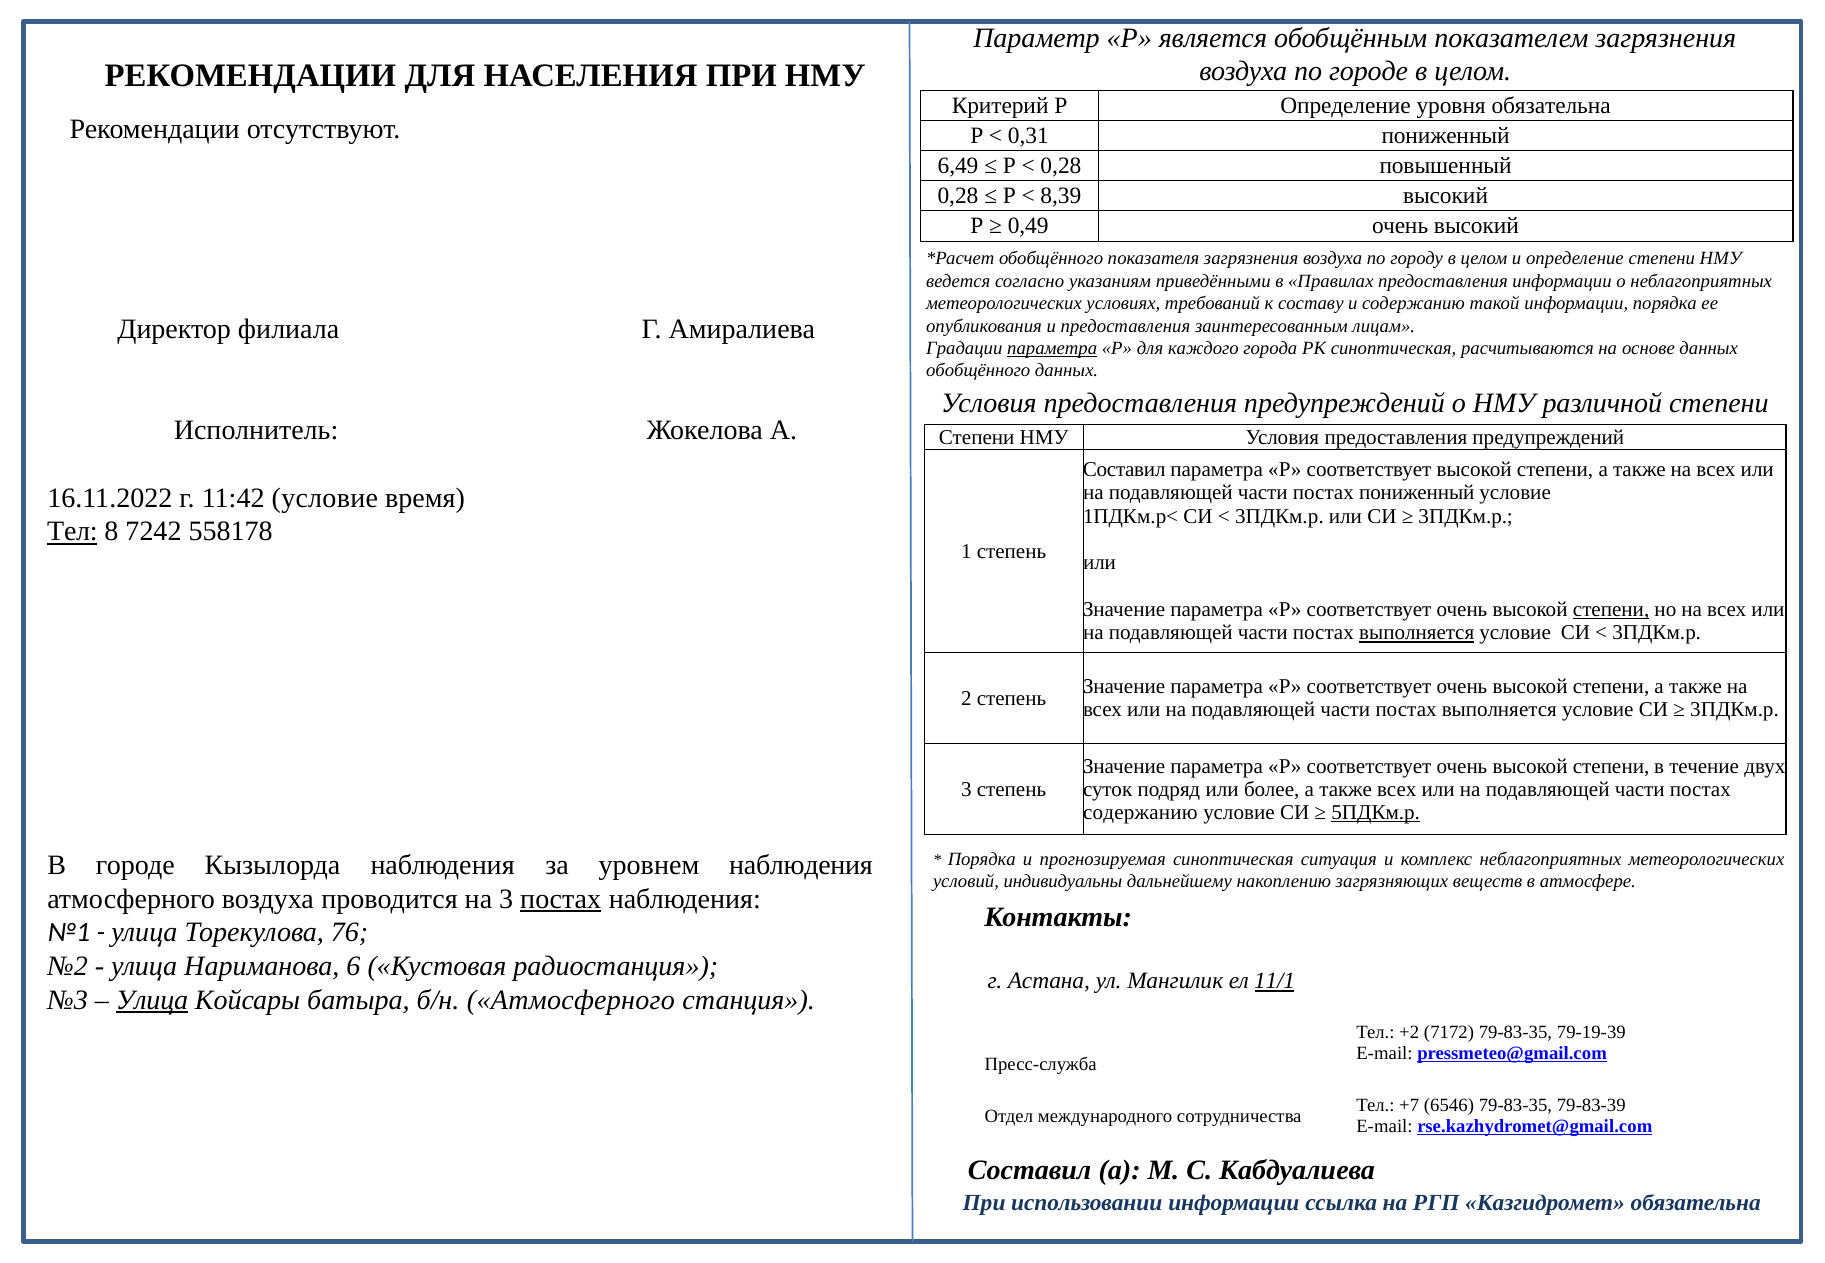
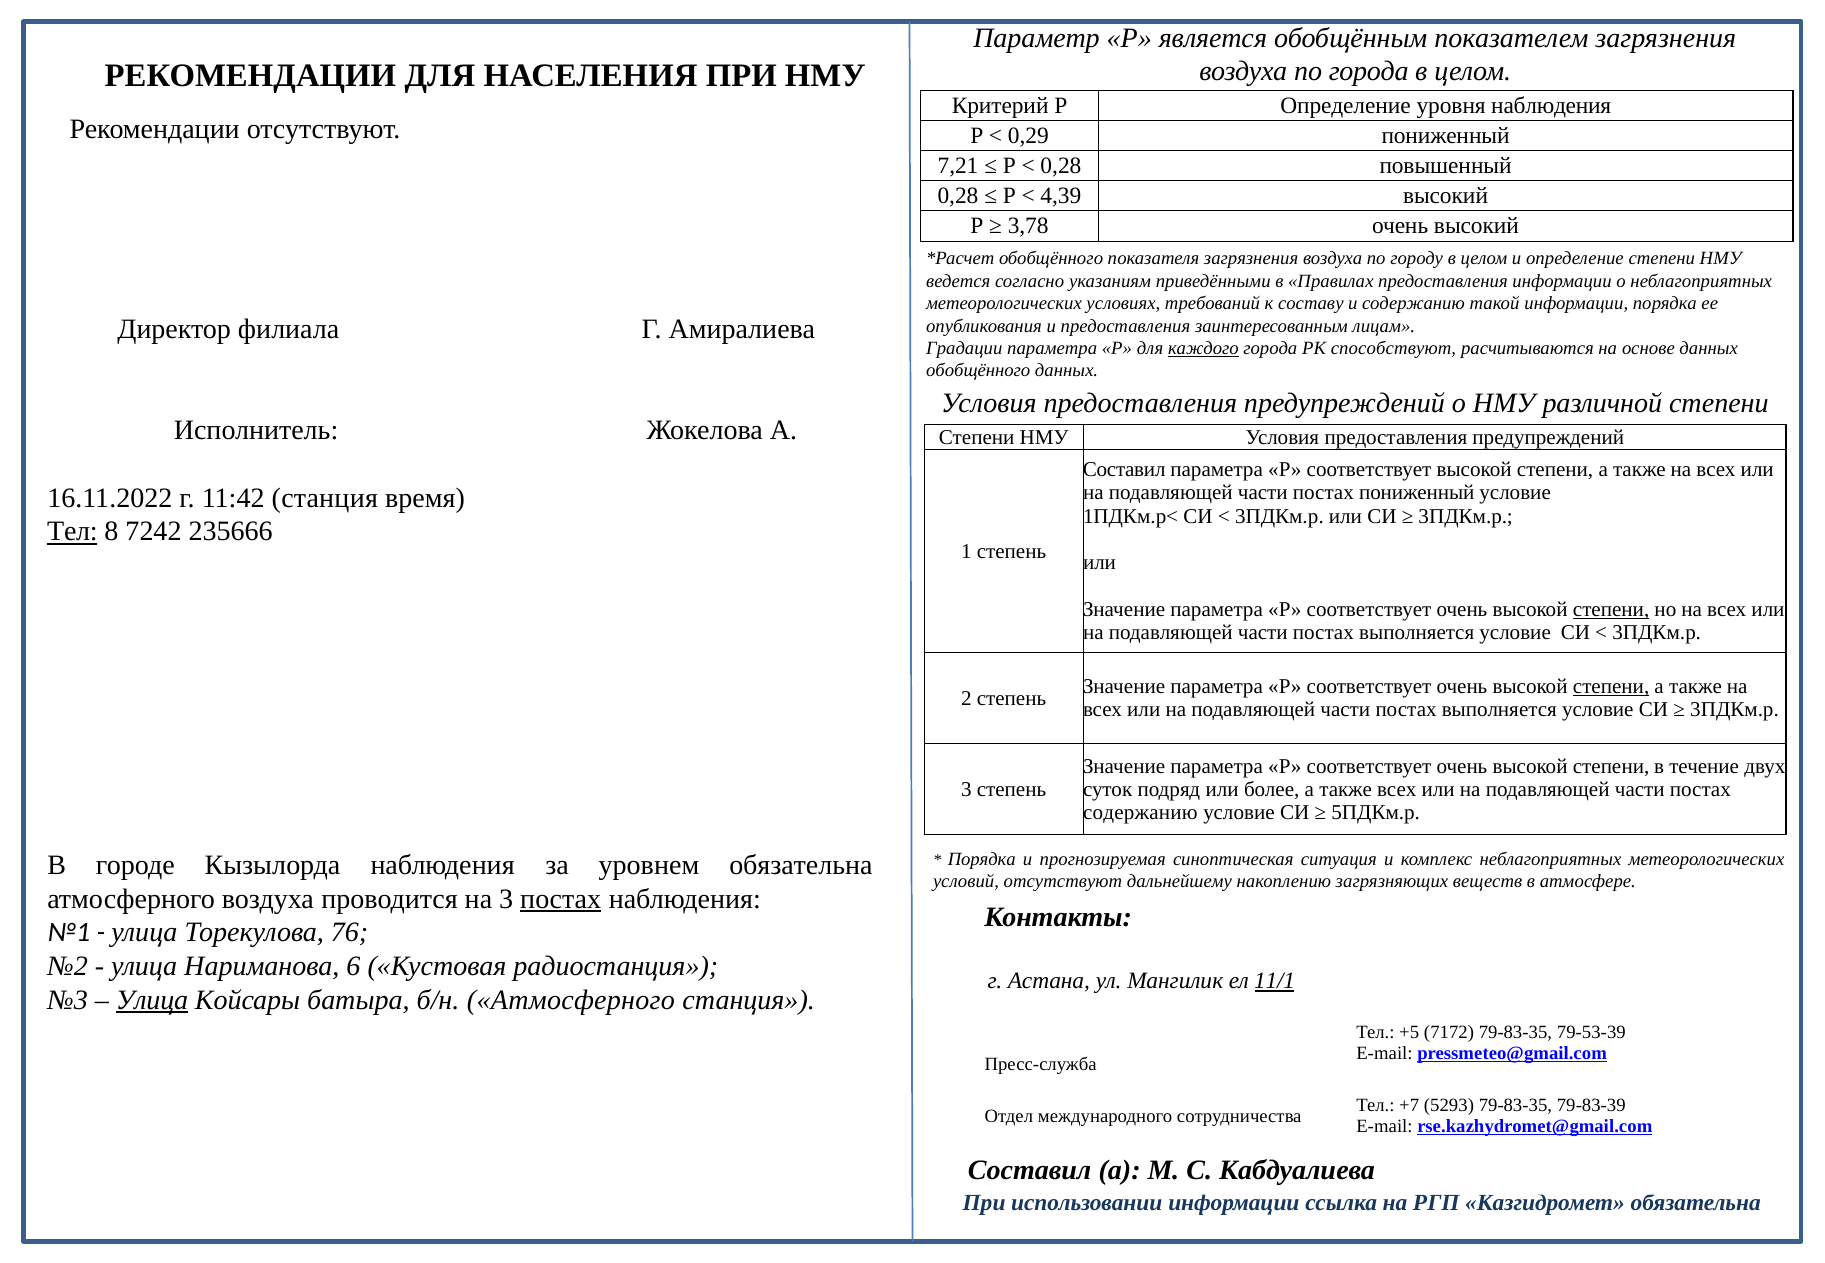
по городе: городе -> города (1369, 72)
уровня обязательна: обязательна -> наблюдения (1551, 105)
0,31: 0,31 -> 0,29 (1028, 136)
6,49: 6,49 -> 7,21 (958, 166)
8,39: 8,39 -> 4,39 (1061, 196)
0,49: 0,49 -> 3,78 (1028, 226)
параметра underline: present -> none (1052, 348)
каждого underline: none -> present (1203, 348)
РК синоптическая: синоптическая -> способствуют (1393, 348)
11:42 условие: условие -> станция (325, 498)
558178: 558178 -> 235666 (231, 532)
выполняется underline: present -> none (1417, 633)
степени underline: none -> present (1611, 687)
5ПДКм.р underline: present -> none (1376, 813)
уровнем наблюдения: наблюдения -> обязательна (801, 866)
условий индивидуальны: индивидуальны -> отсутствуют (1063, 882)
+2: +2 -> +5 (1409, 1033)
79-19-39: 79-19-39 -> 79-53-39 (1591, 1033)
6546: 6546 -> 5293 (1449, 1106)
